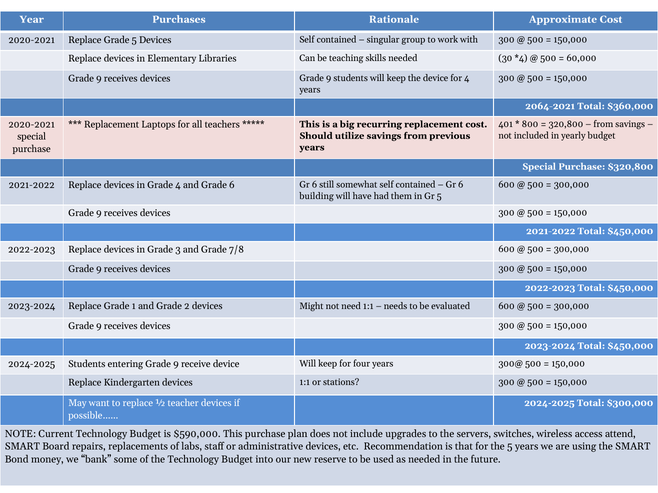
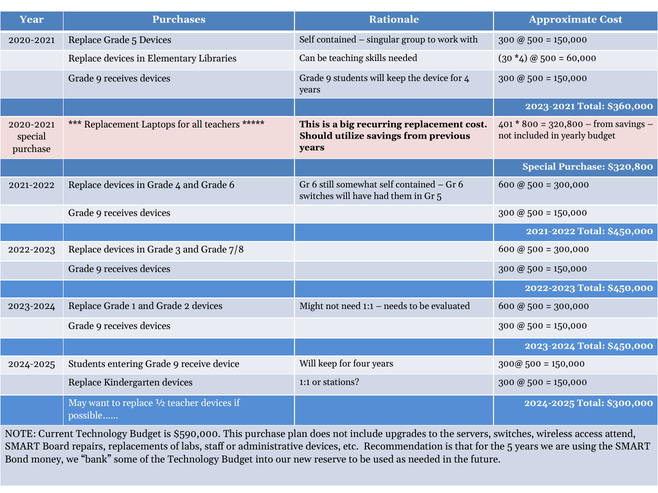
2064-2021: 2064-2021 -> 2023-2021 (550, 106)
building: building -> switches (317, 196)
